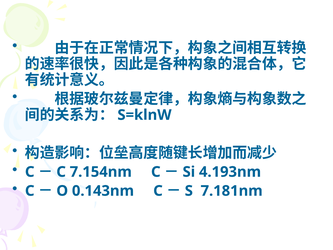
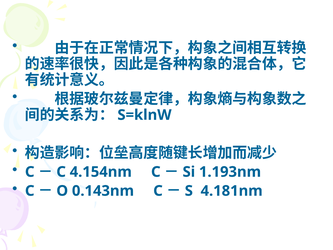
7.154nm: 7.154nm -> 4.154nm (101, 172)
4.193nm: 4.193nm -> 1.193nm (230, 172)
7.181nm: 7.181nm -> 4.181nm (232, 191)
